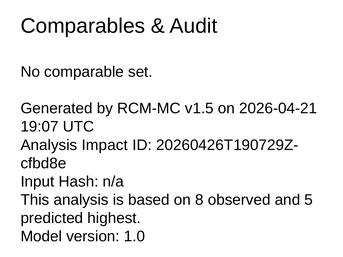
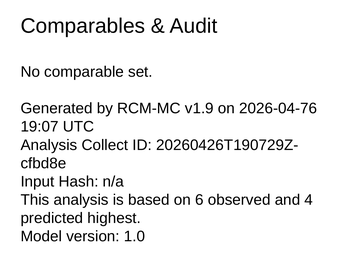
v1.5: v1.5 -> v1.9 (199, 109)
2026-04-21: 2026-04-21 -> 2026-04-76 (278, 109)
Impact: Impact -> Collect (105, 145)
8: 8 -> 6 (199, 200)
5: 5 -> 4 (309, 200)
